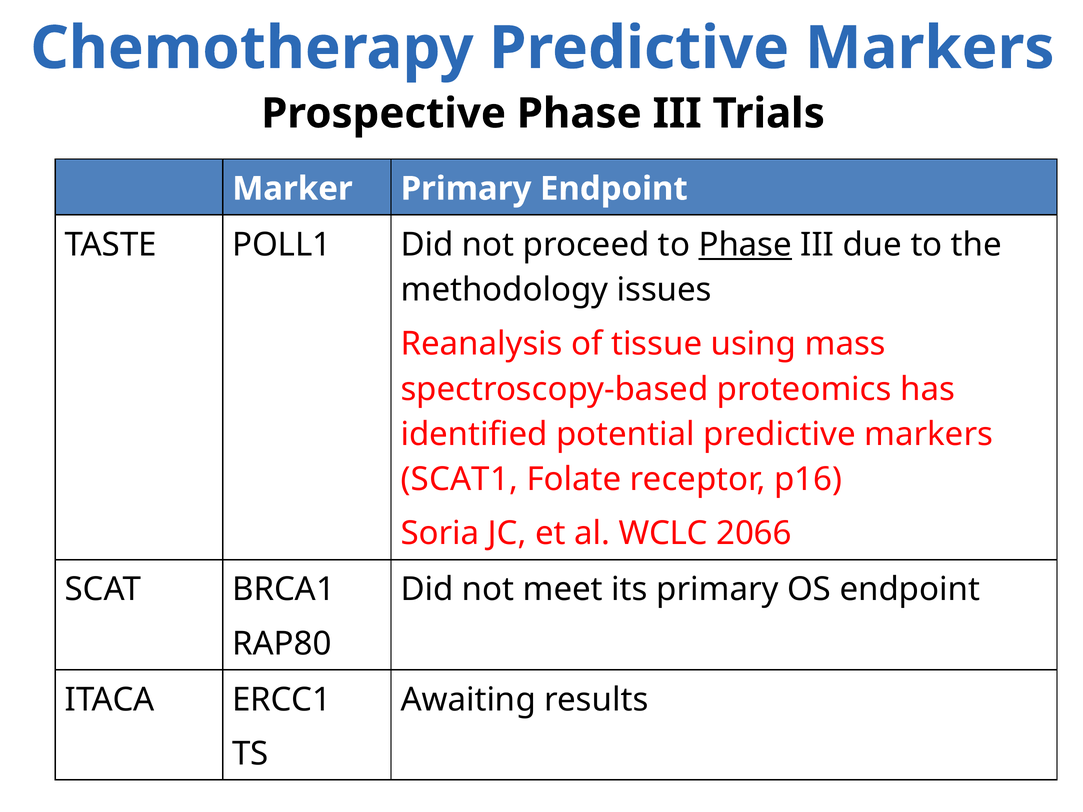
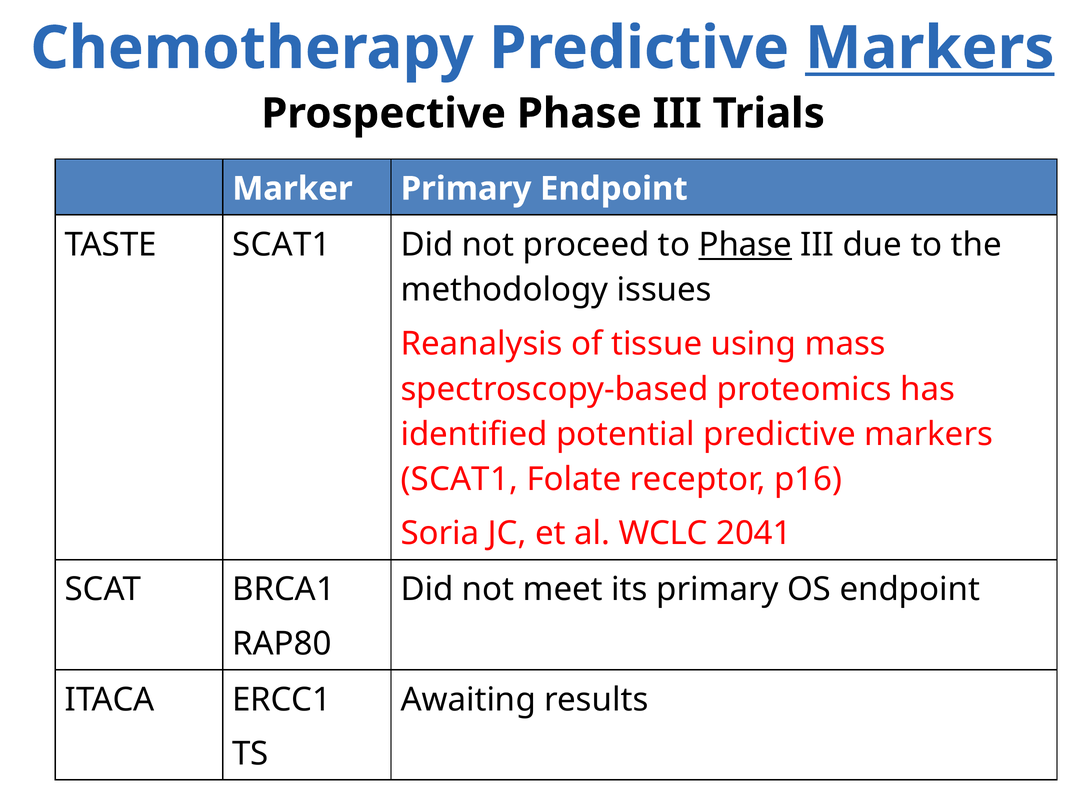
Markers underline: none -> present (930, 48)
TASTE POLL1: POLL1 -> SCAT1 (281, 245)
2066: 2066 -> 2041 (754, 534)
